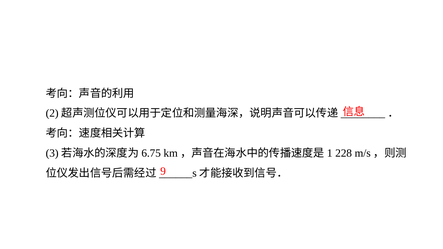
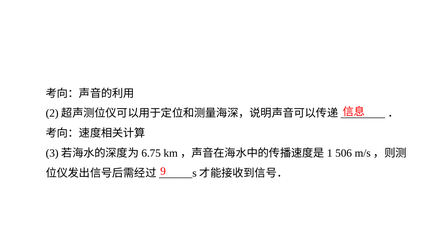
228: 228 -> 506 (344, 153)
